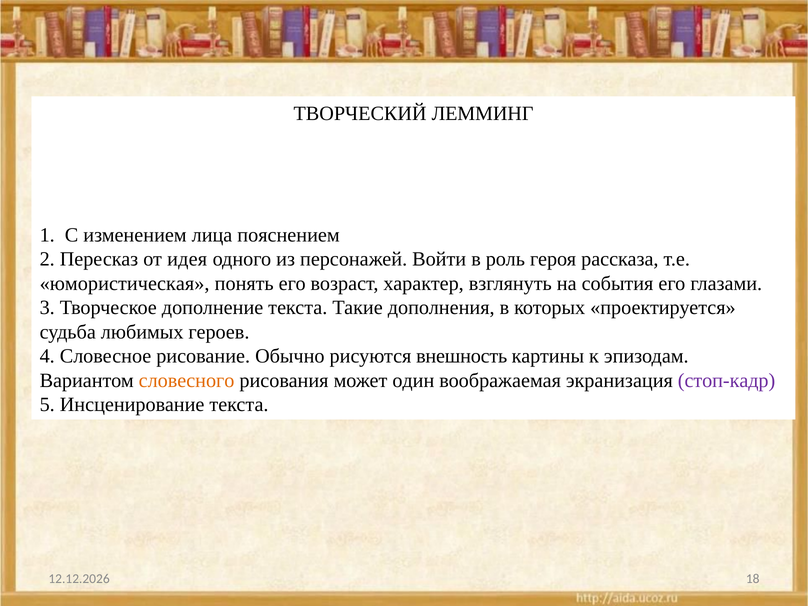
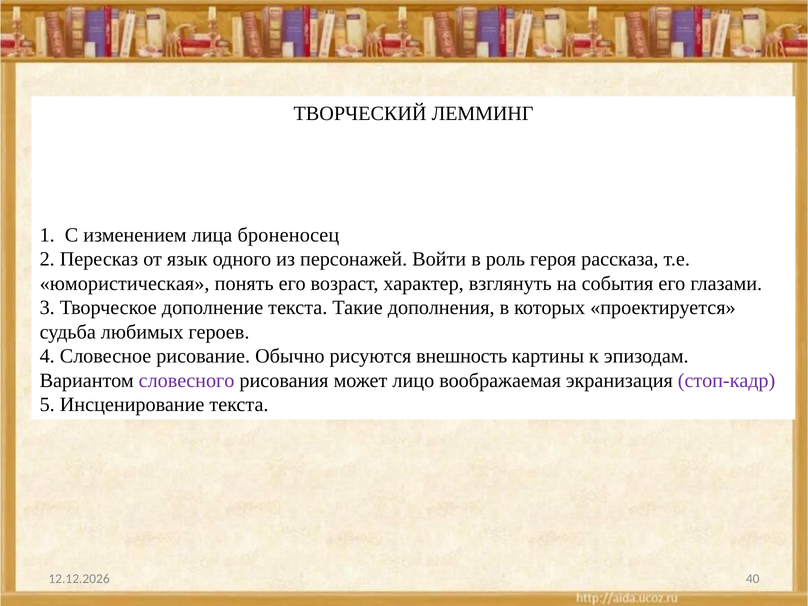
пояснением: пояснением -> броненосец (288, 235)
идея: идея -> язык (187, 259)
словесного colour: orange -> purple (187, 380)
один: один -> лицо (413, 380)
18: 18 -> 40 (753, 579)
